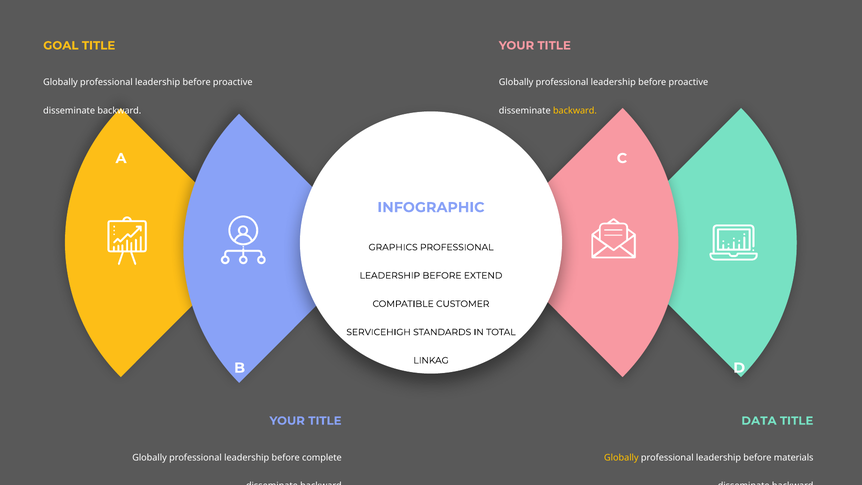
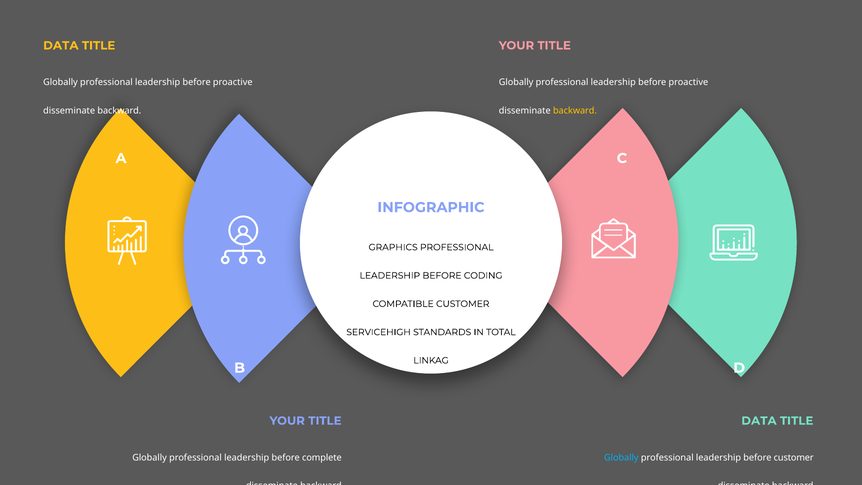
GOAL: GOAL -> DATA (61, 46)
EXTEND: EXTEND -> CODING (483, 276)
Globally colour: yellow -> light blue (621, 458)
before materials: materials -> customer (794, 458)
